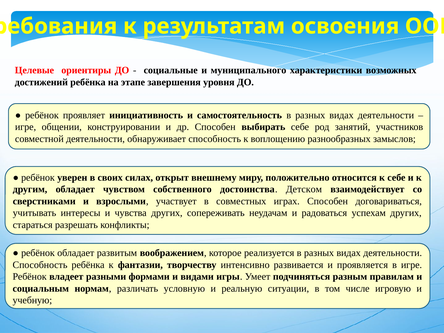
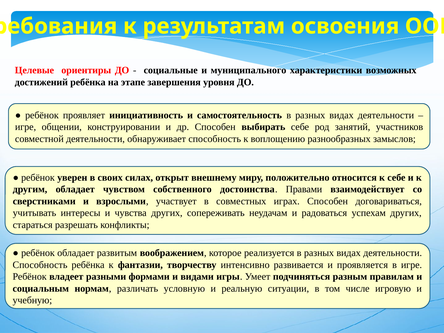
Детском: Детском -> Правами (304, 189)
